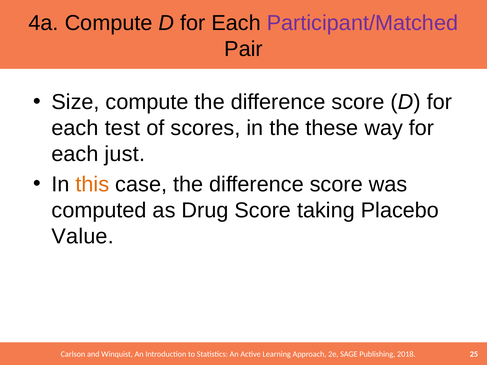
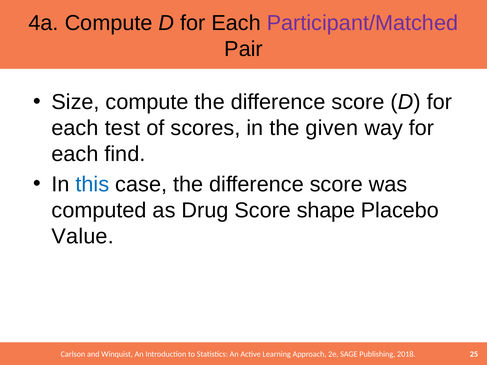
these: these -> given (332, 128)
just: just -> find (125, 154)
this colour: orange -> blue (92, 184)
taking: taking -> shape (326, 210)
